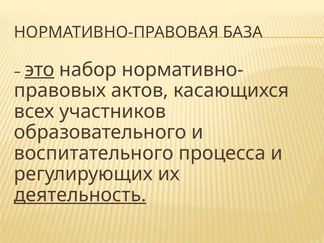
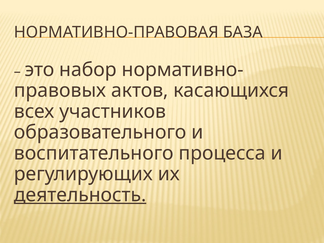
это underline: present -> none (39, 70)
